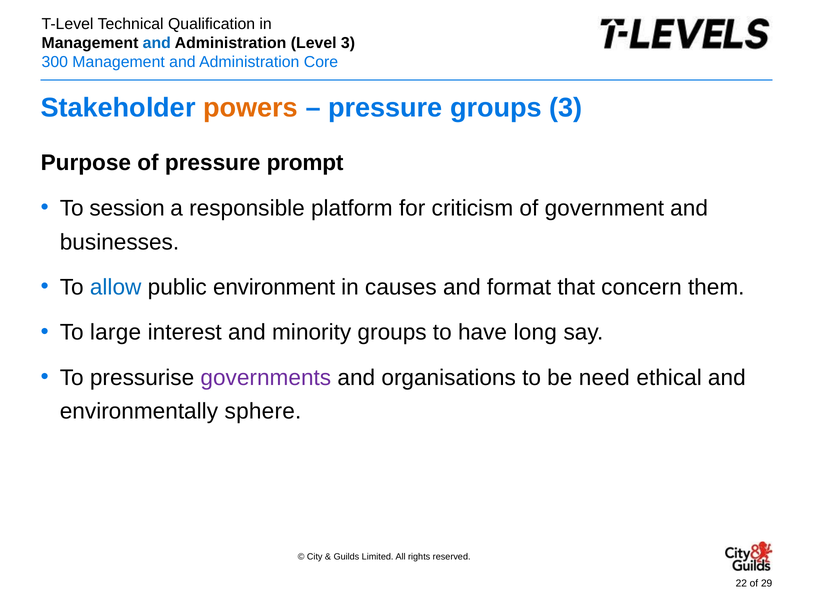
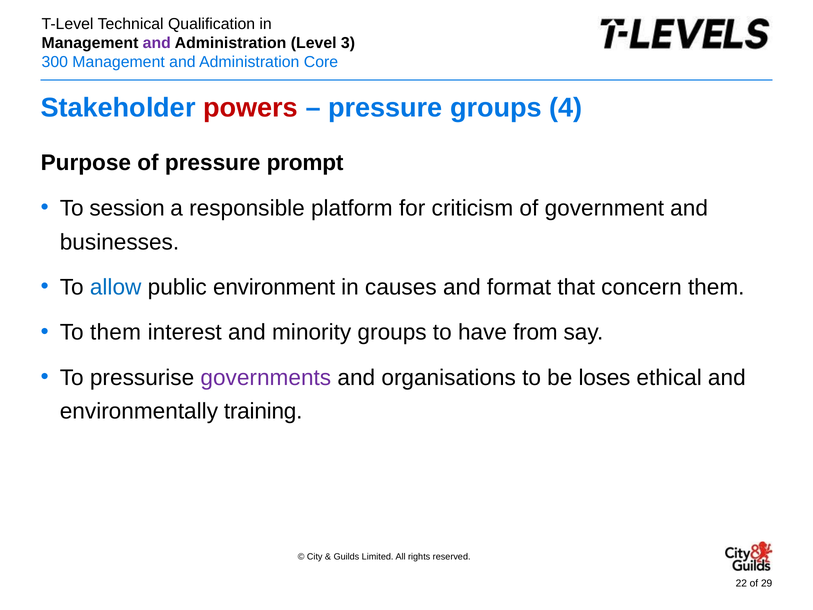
and colour: blue -> purple (157, 43)
powers colour: orange -> red (251, 108)
groups 3: 3 -> 4 (566, 108)
To large: large -> them (116, 332)
long: long -> from (535, 332)
need: need -> loses (605, 377)
sphere: sphere -> training (263, 411)
